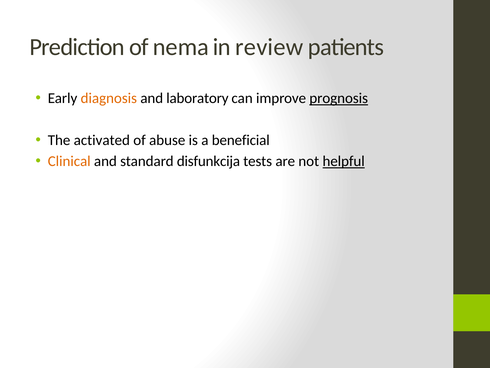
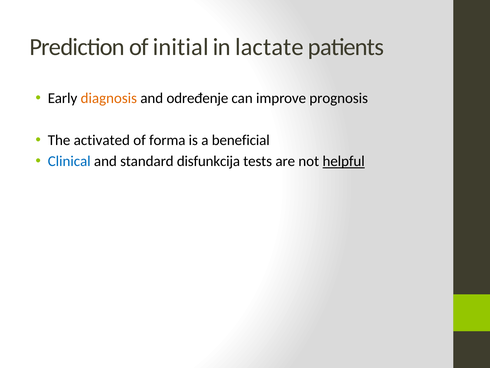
nema: nema -> initial (181, 47)
review: review -> lactate (269, 47)
laboratory: laboratory -> određenje (197, 98)
prognosis underline: present -> none (339, 98)
abuse: abuse -> forma (167, 140)
Clinical colour: orange -> blue (69, 161)
